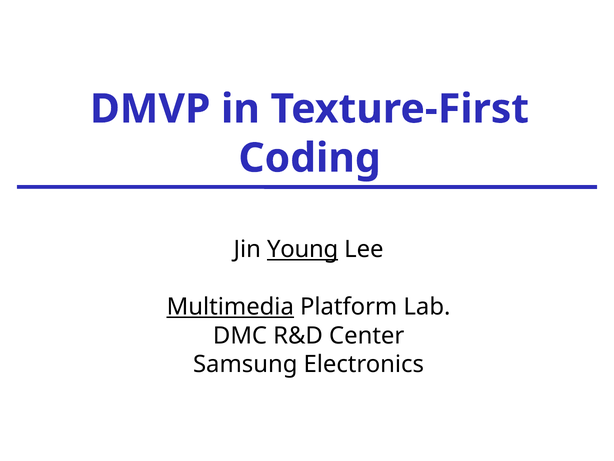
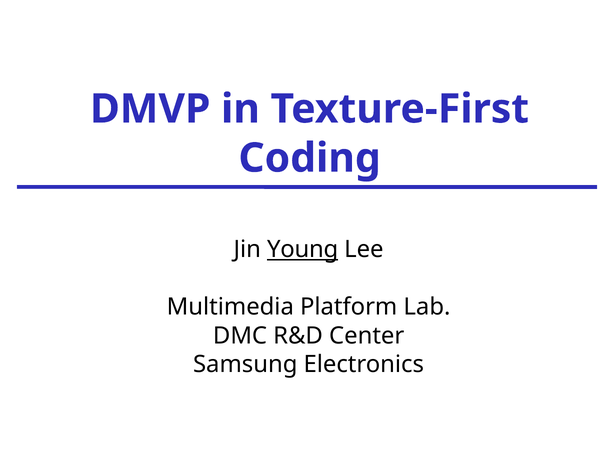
Multimedia underline: present -> none (230, 307)
